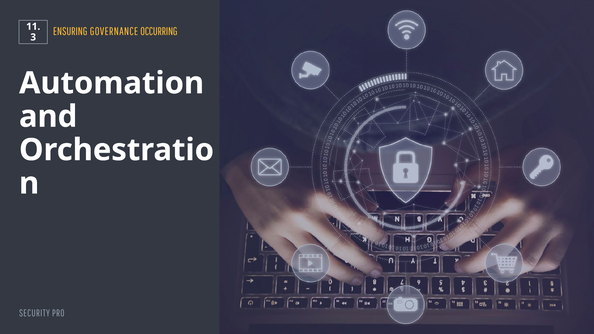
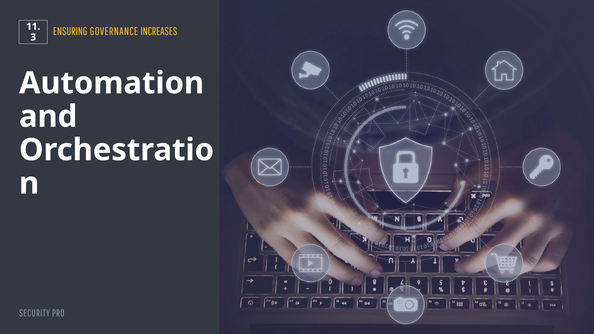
OCCURRING: OCCURRING -> INCREASES (159, 32)
